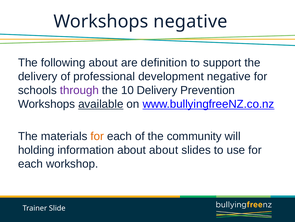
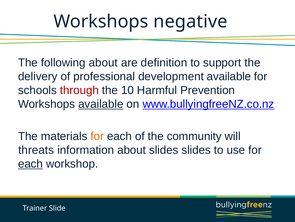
development negative: negative -> available (229, 76)
through colour: purple -> red (79, 90)
10 Delivery: Delivery -> Harmful (157, 90)
holding: holding -> threats (36, 150)
about about: about -> slides (164, 150)
each underline: none -> present (30, 163)
